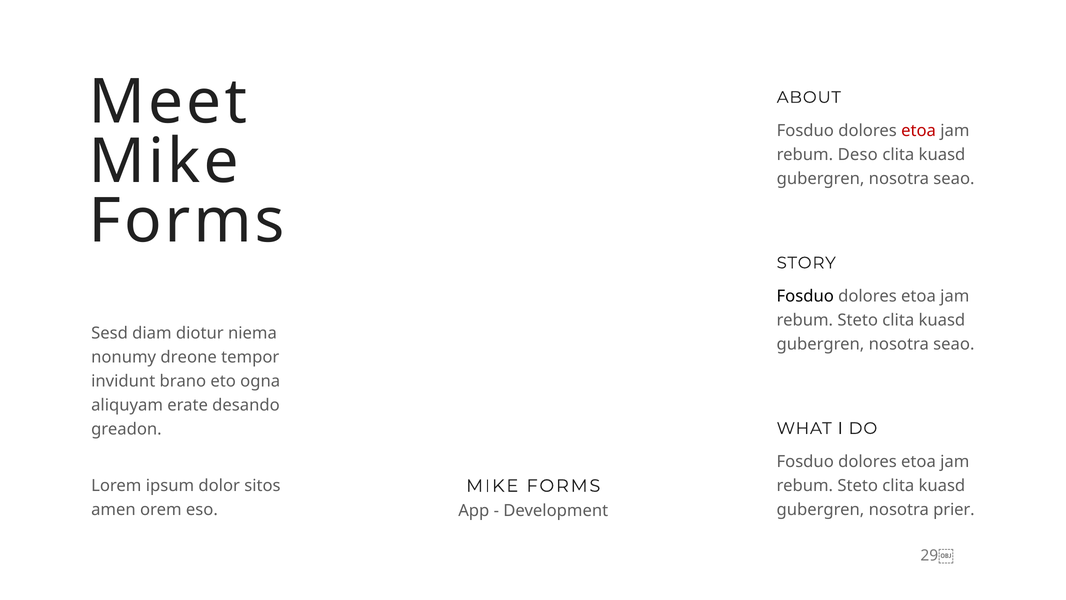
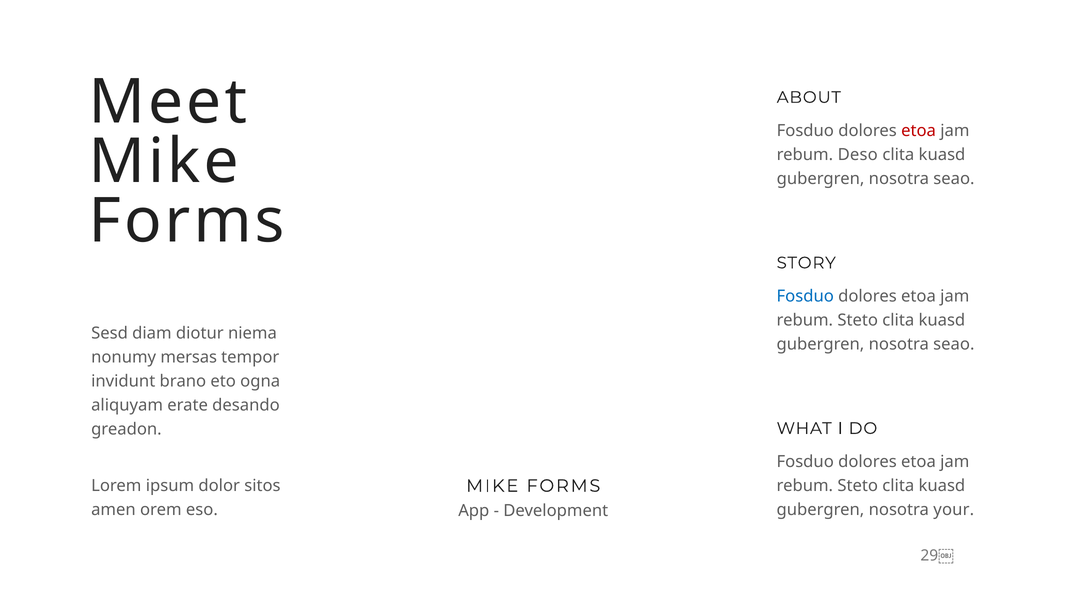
Fosduo colour: black -> blue (805, 296)
dreone: dreone -> mersas (189, 357)
prier: prier -> your (954, 509)
